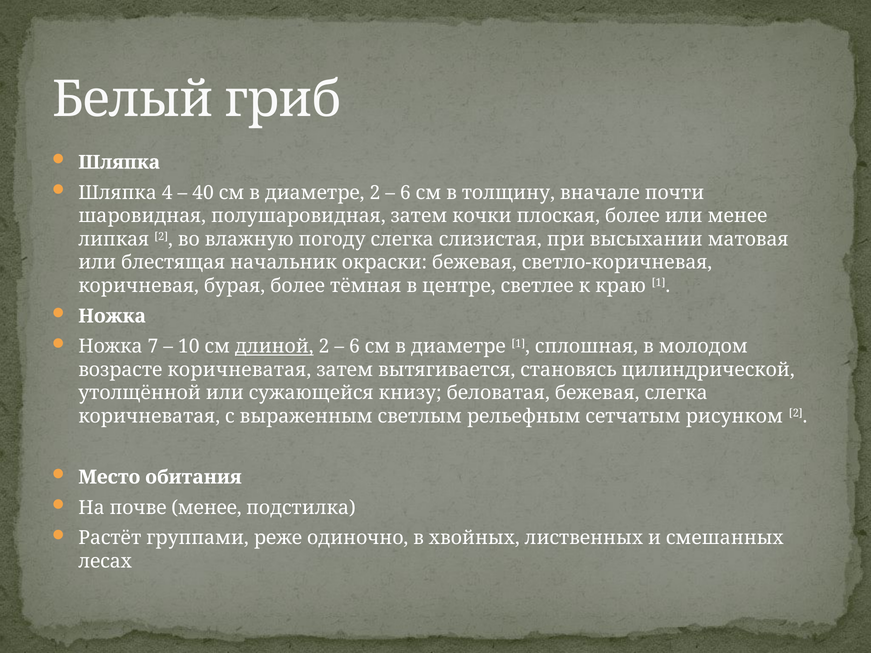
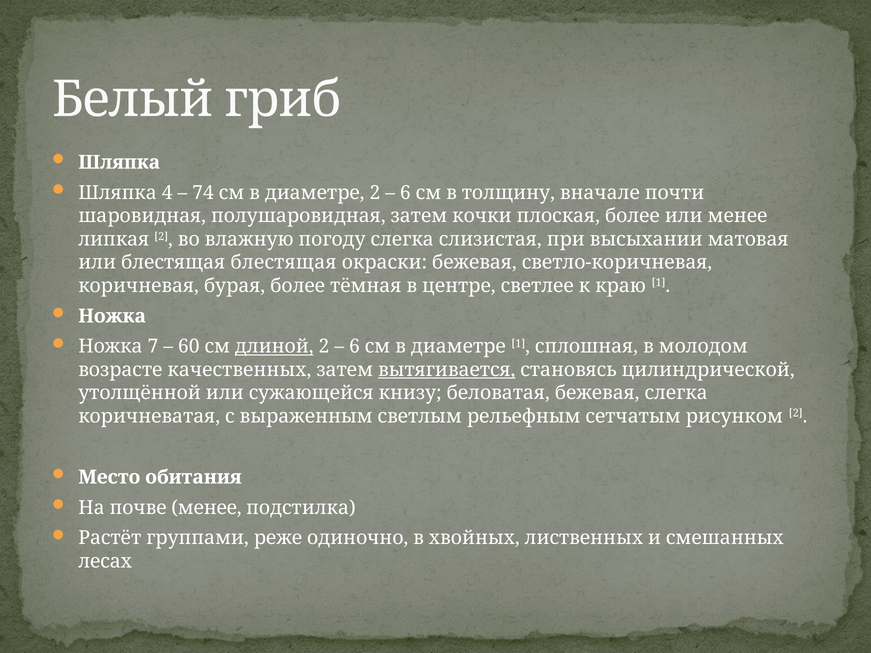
40: 40 -> 74 (203, 193)
блестящая начальник: начальник -> блестящая (283, 263)
10: 10 -> 60 (189, 347)
возрасте коричневатая: коричневатая -> качественных (239, 370)
вытягивается underline: none -> present (447, 370)
